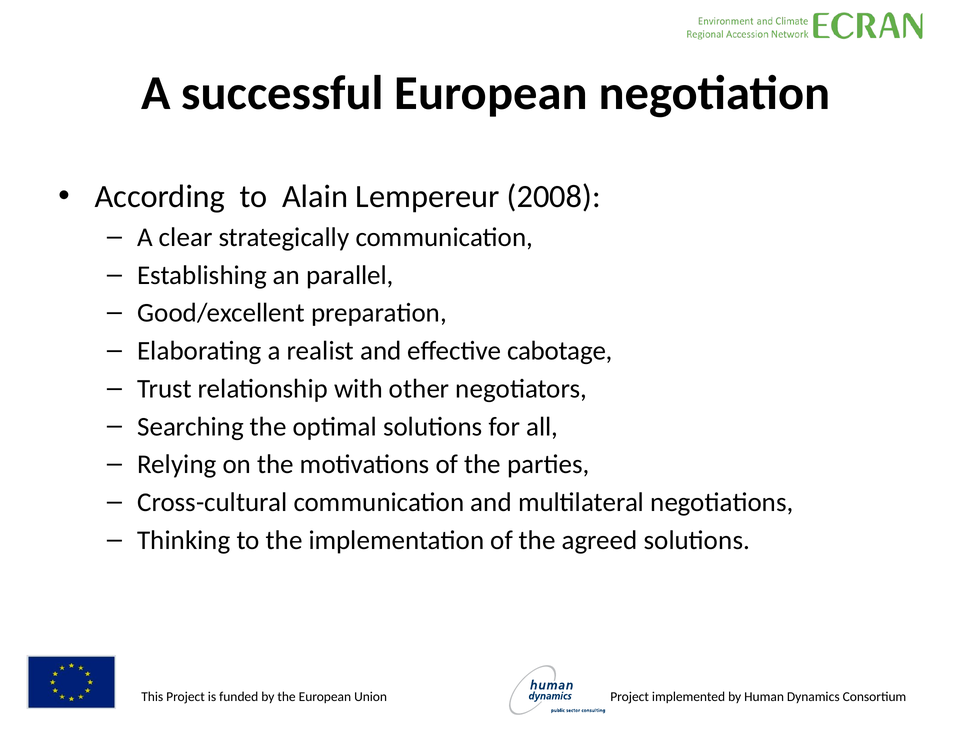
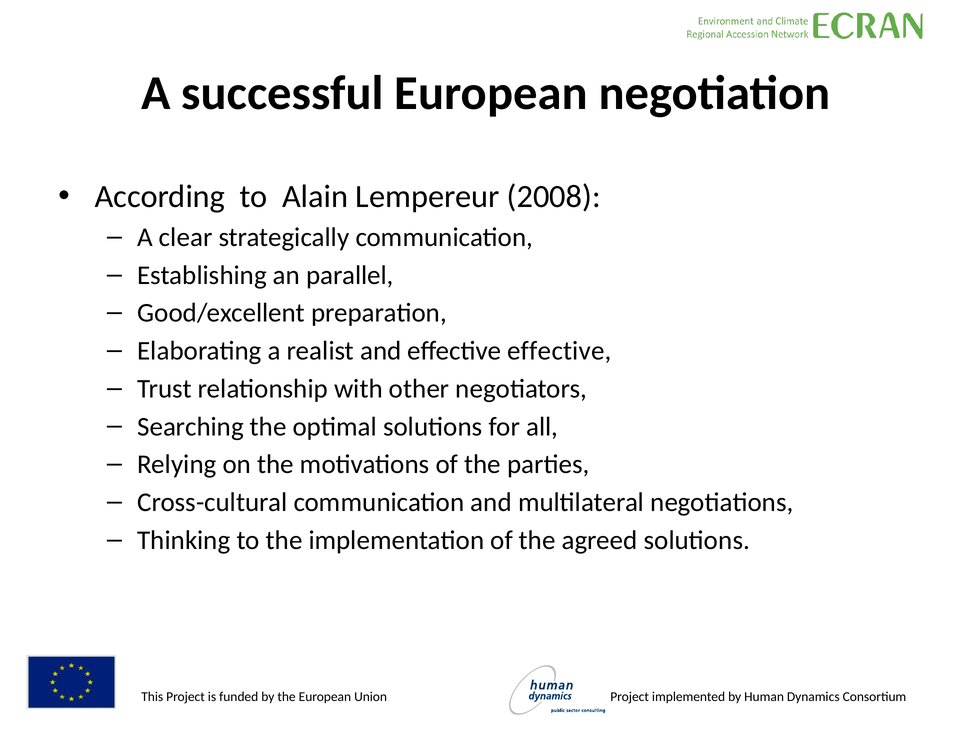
effective cabotage: cabotage -> effective (560, 351)
